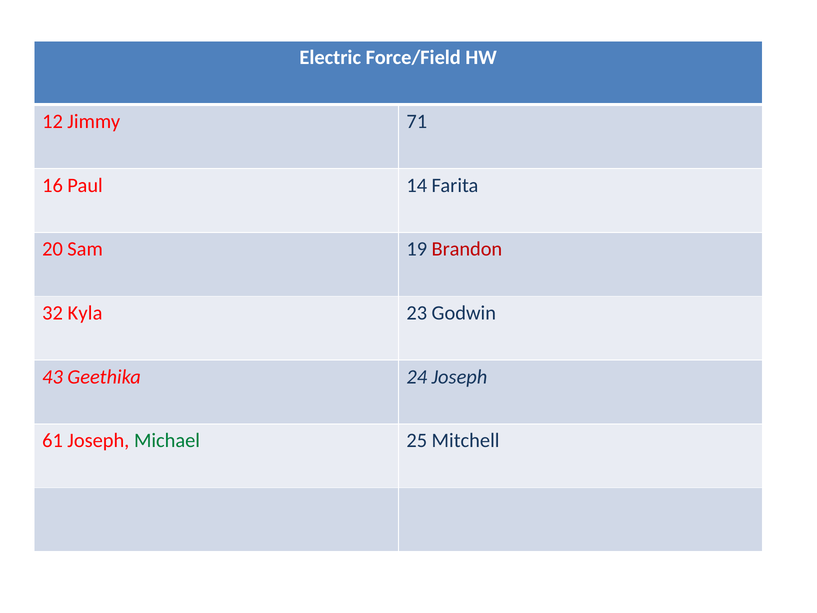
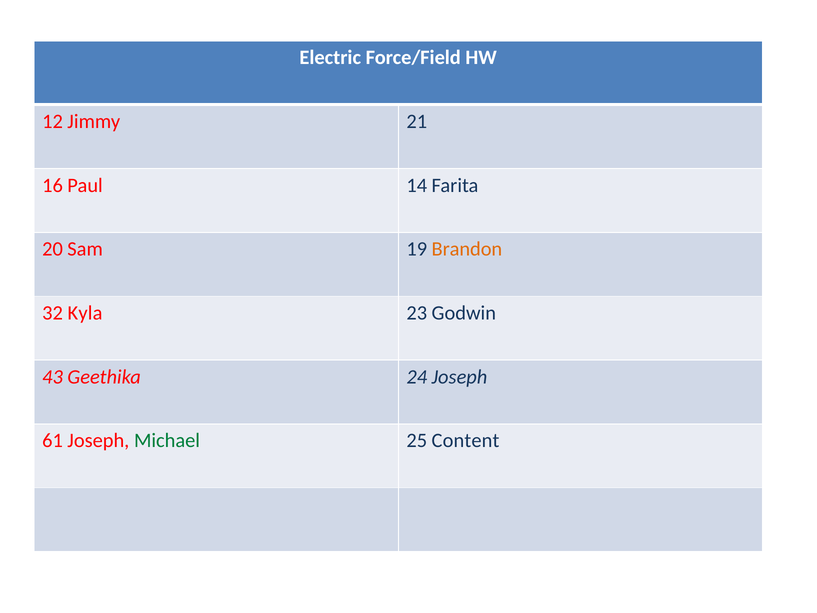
71: 71 -> 21 (417, 121)
Brandon colour: red -> orange (467, 249)
Mitchell: Mitchell -> Content (465, 441)
